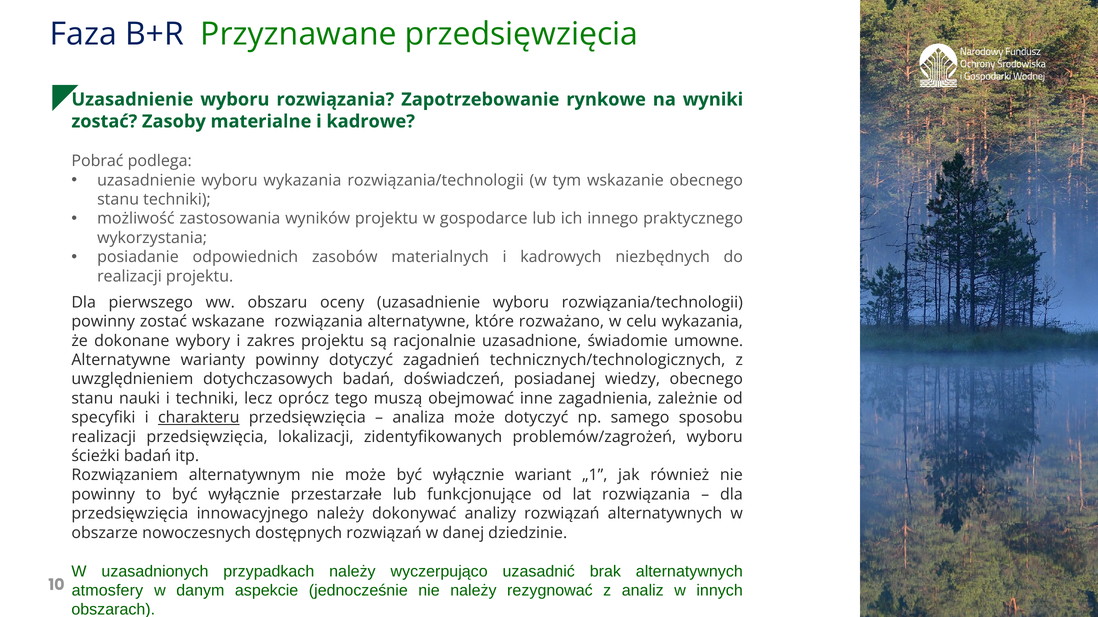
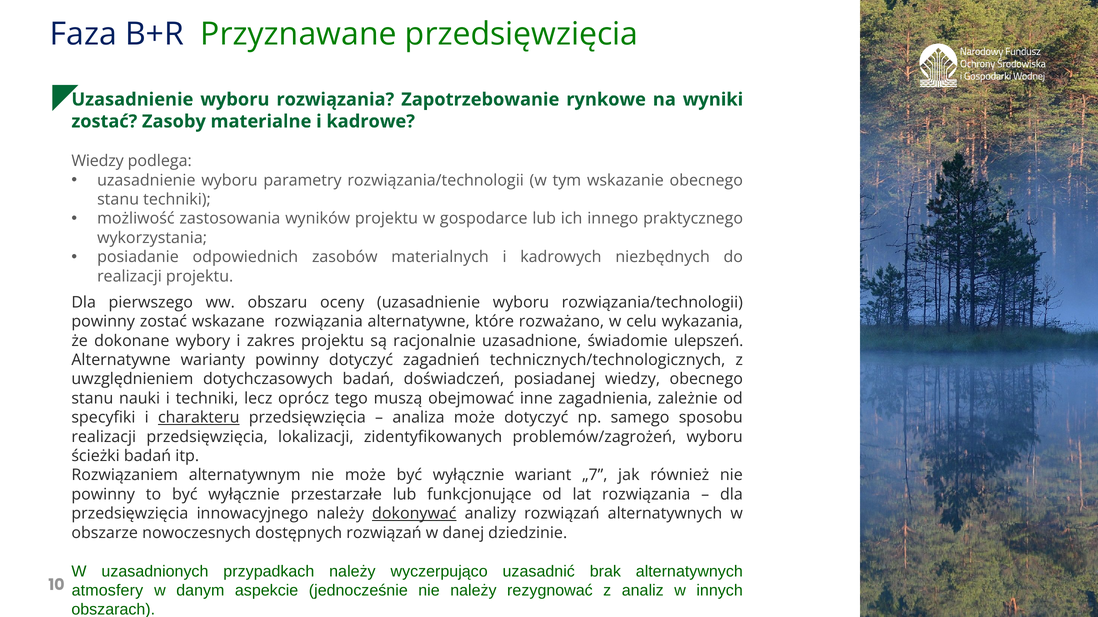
Pobrać: Pobrać -> Wiedzy (98, 161)
wyboru wykazania: wykazania -> parametry (303, 180)
umowne: umowne -> ulepszeń (709, 341)
„1: „1 -> „7 (595, 476)
dokonywać underline: none -> present (414, 514)
